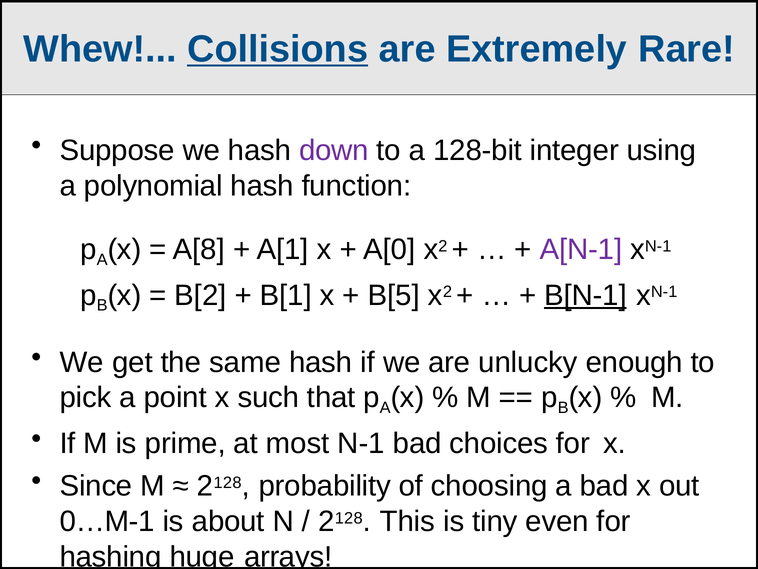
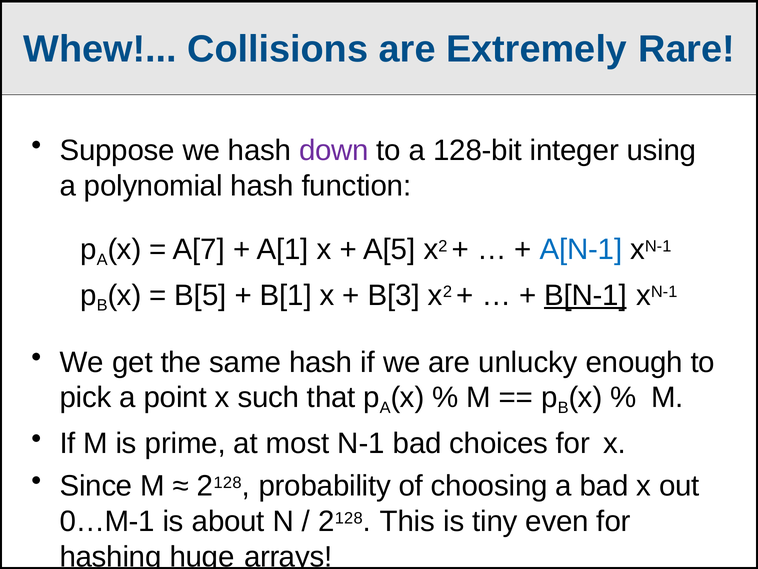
Collisions underline: present -> none (278, 49)
A[8: A[8 -> A[7 (199, 249)
A[0: A[0 -> A[5 (389, 249)
A[N-1 colour: purple -> blue (581, 249)
B[2: B[2 -> B[5 (200, 295)
B[5: B[5 -> B[3 (394, 295)
